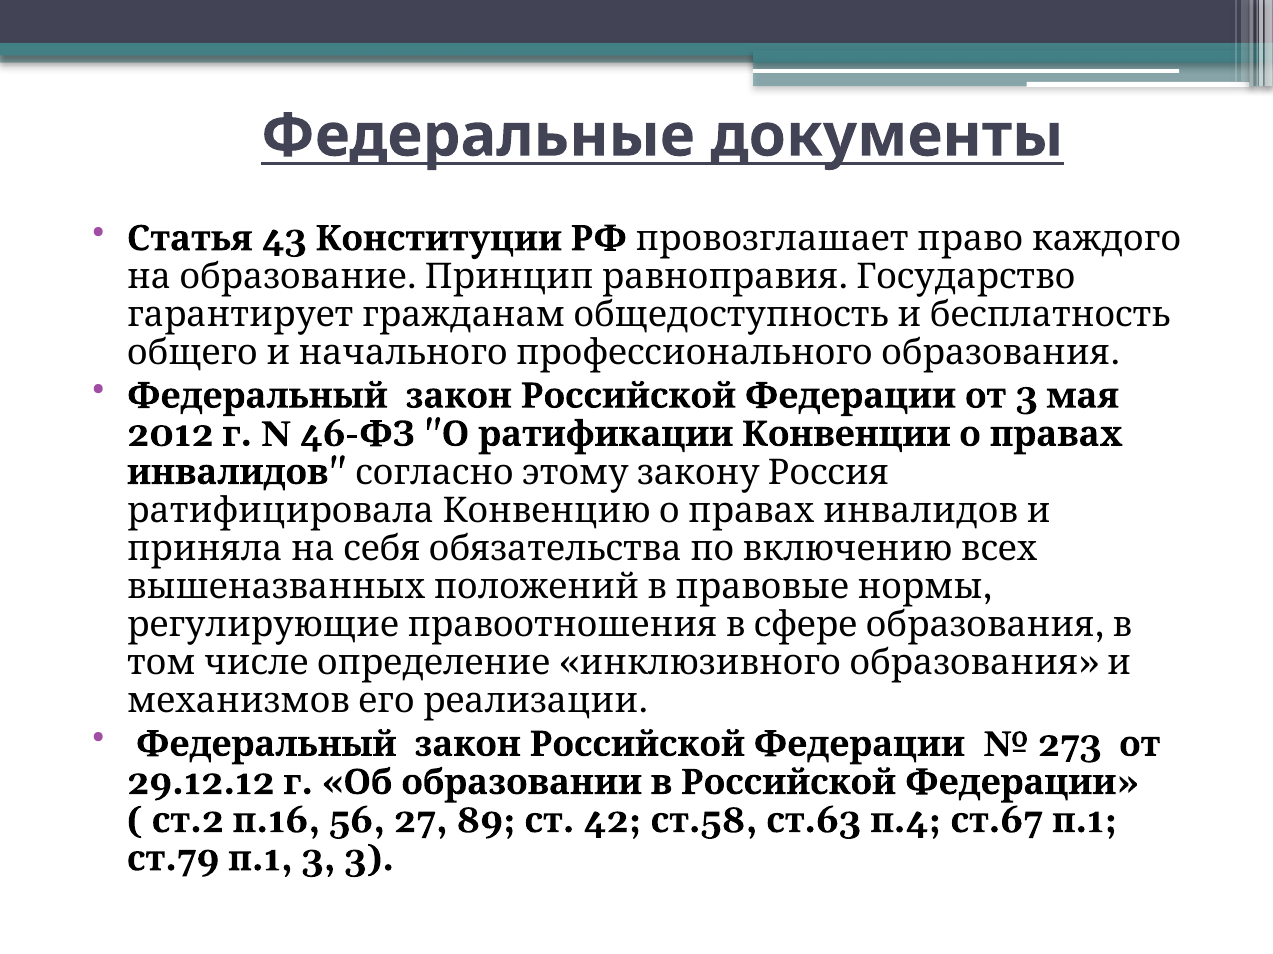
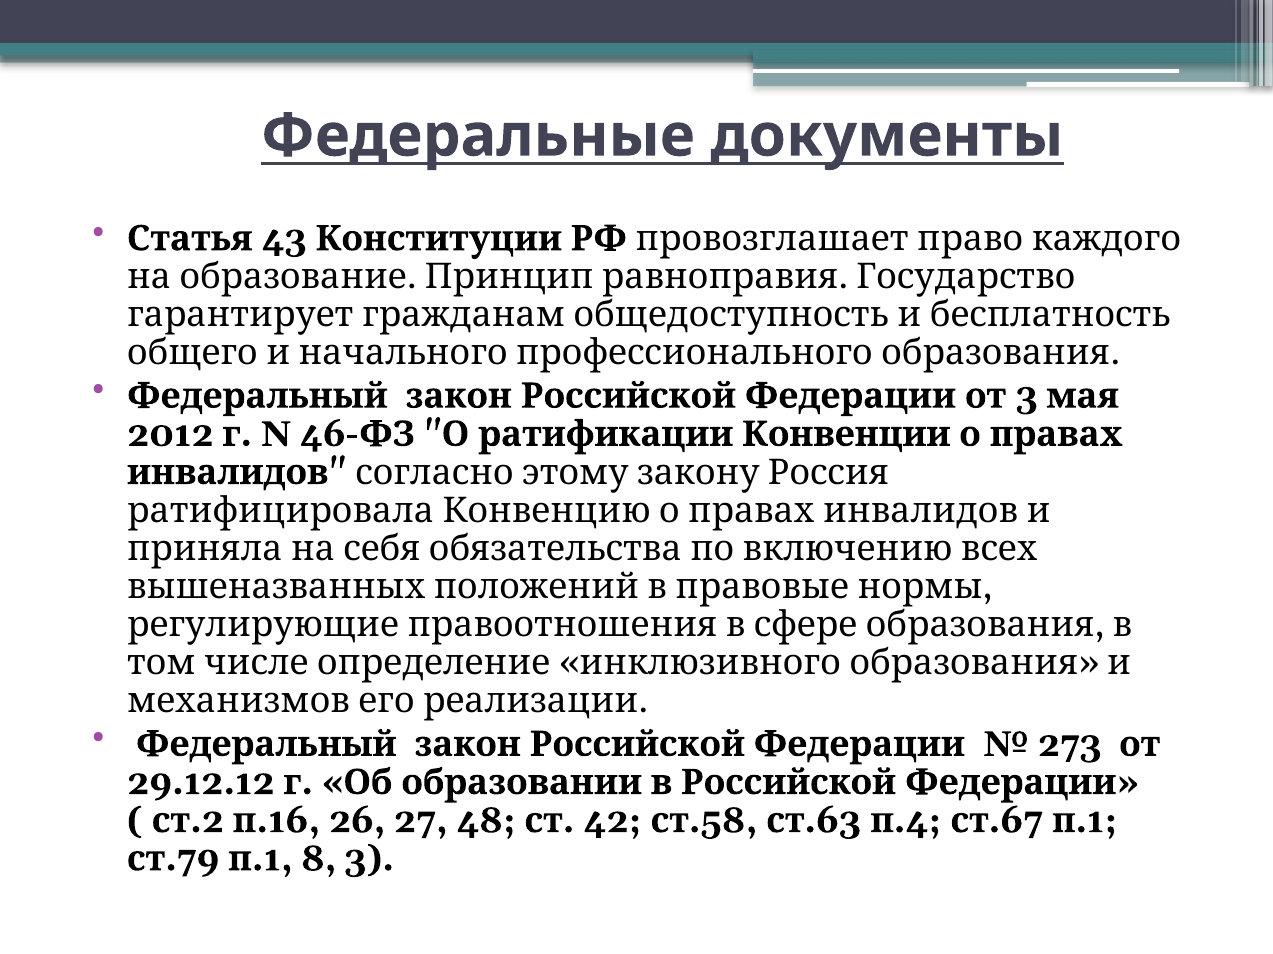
56: 56 -> 26 (357, 821)
89: 89 -> 48 (486, 821)
3: 3 -> 8 (319, 859)
